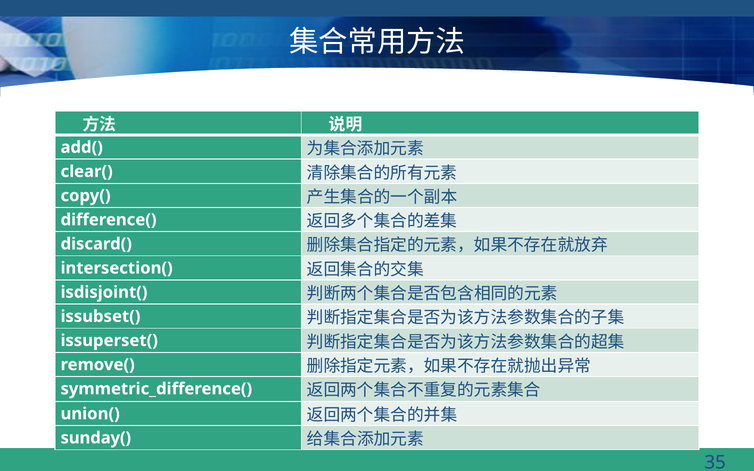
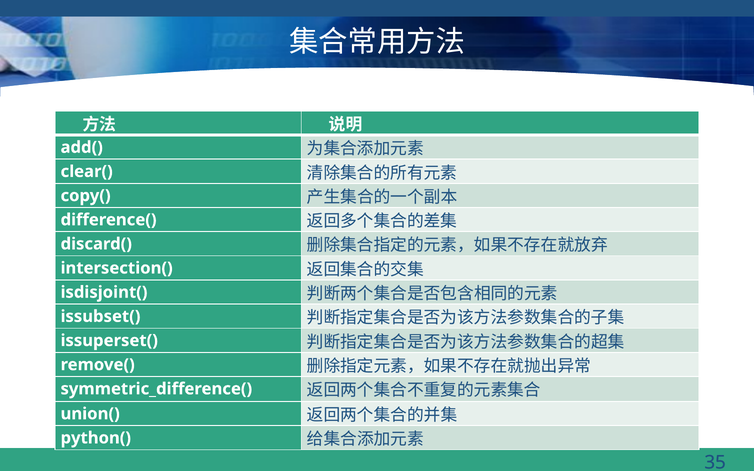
sunday(: sunday( -> python( (96, 438)
